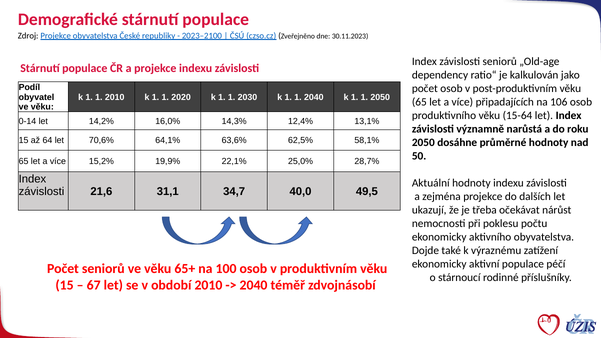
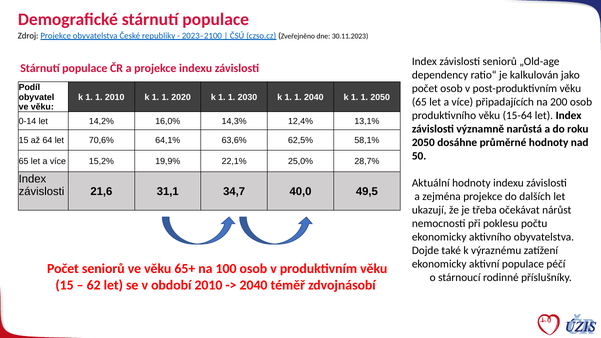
106: 106 -> 200 (559, 102)
67: 67 -> 62 (94, 285)
